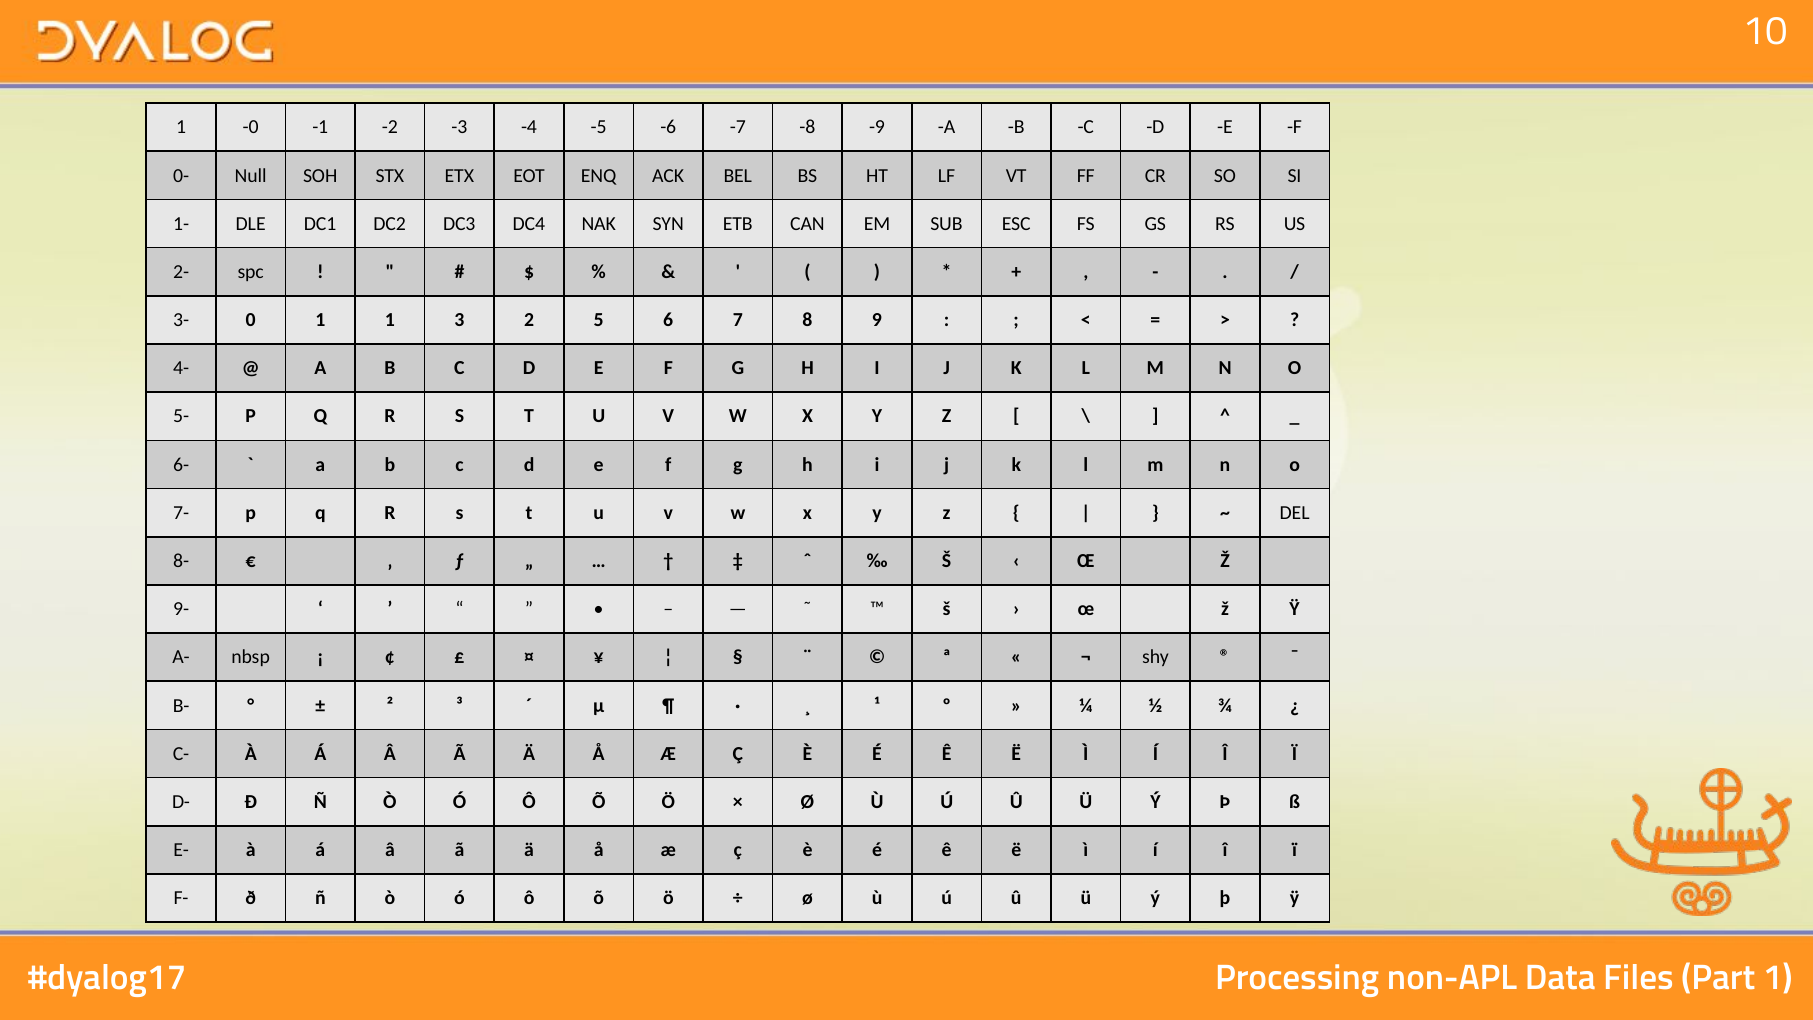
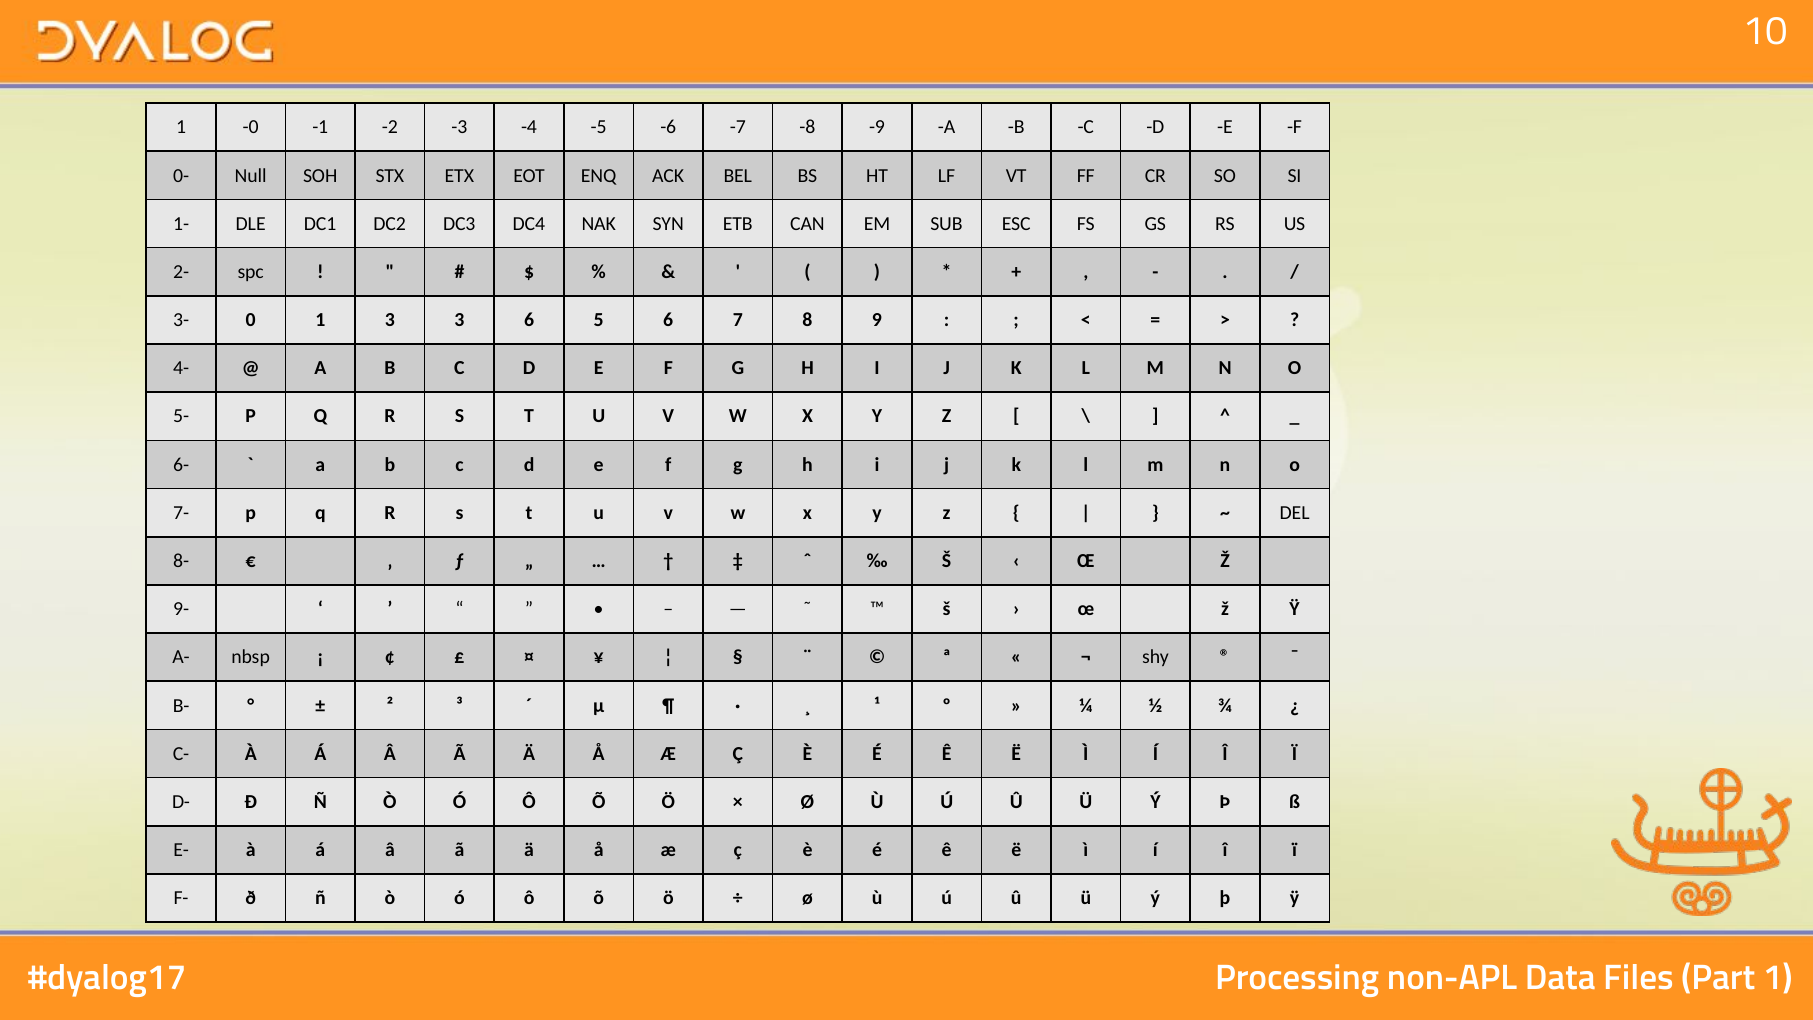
0 1 1: 1 -> 3 (390, 320)
3 2: 2 -> 6 (529, 320)
